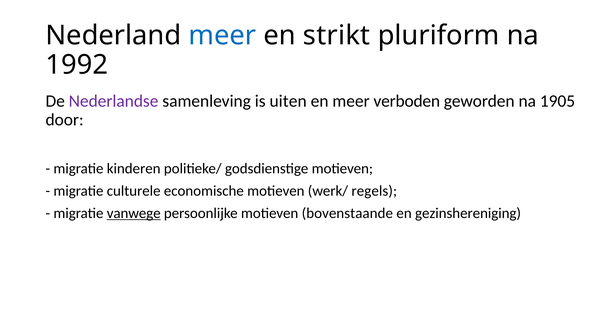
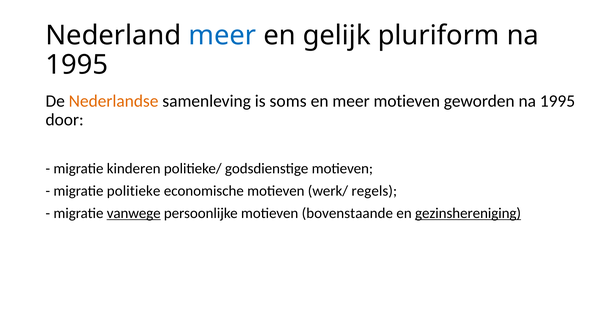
strikt: strikt -> gelijk (337, 35)
1992: 1992 -> 1995 (77, 65)
Nederlandse colour: purple -> orange (114, 101)
uiten: uiten -> soms (288, 101)
meer verboden: verboden -> motieven (407, 101)
geworden na 1905: 1905 -> 1995 (557, 101)
culturele: culturele -> politieke (134, 191)
gezinshereniging underline: none -> present (468, 213)
